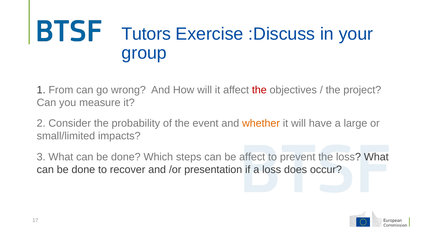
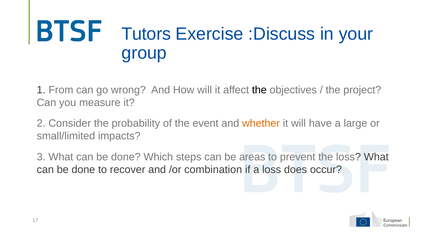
the colour: red -> black (259, 90)
be affect: affect -> areas (252, 157)
presentation: presentation -> combination (213, 170)
